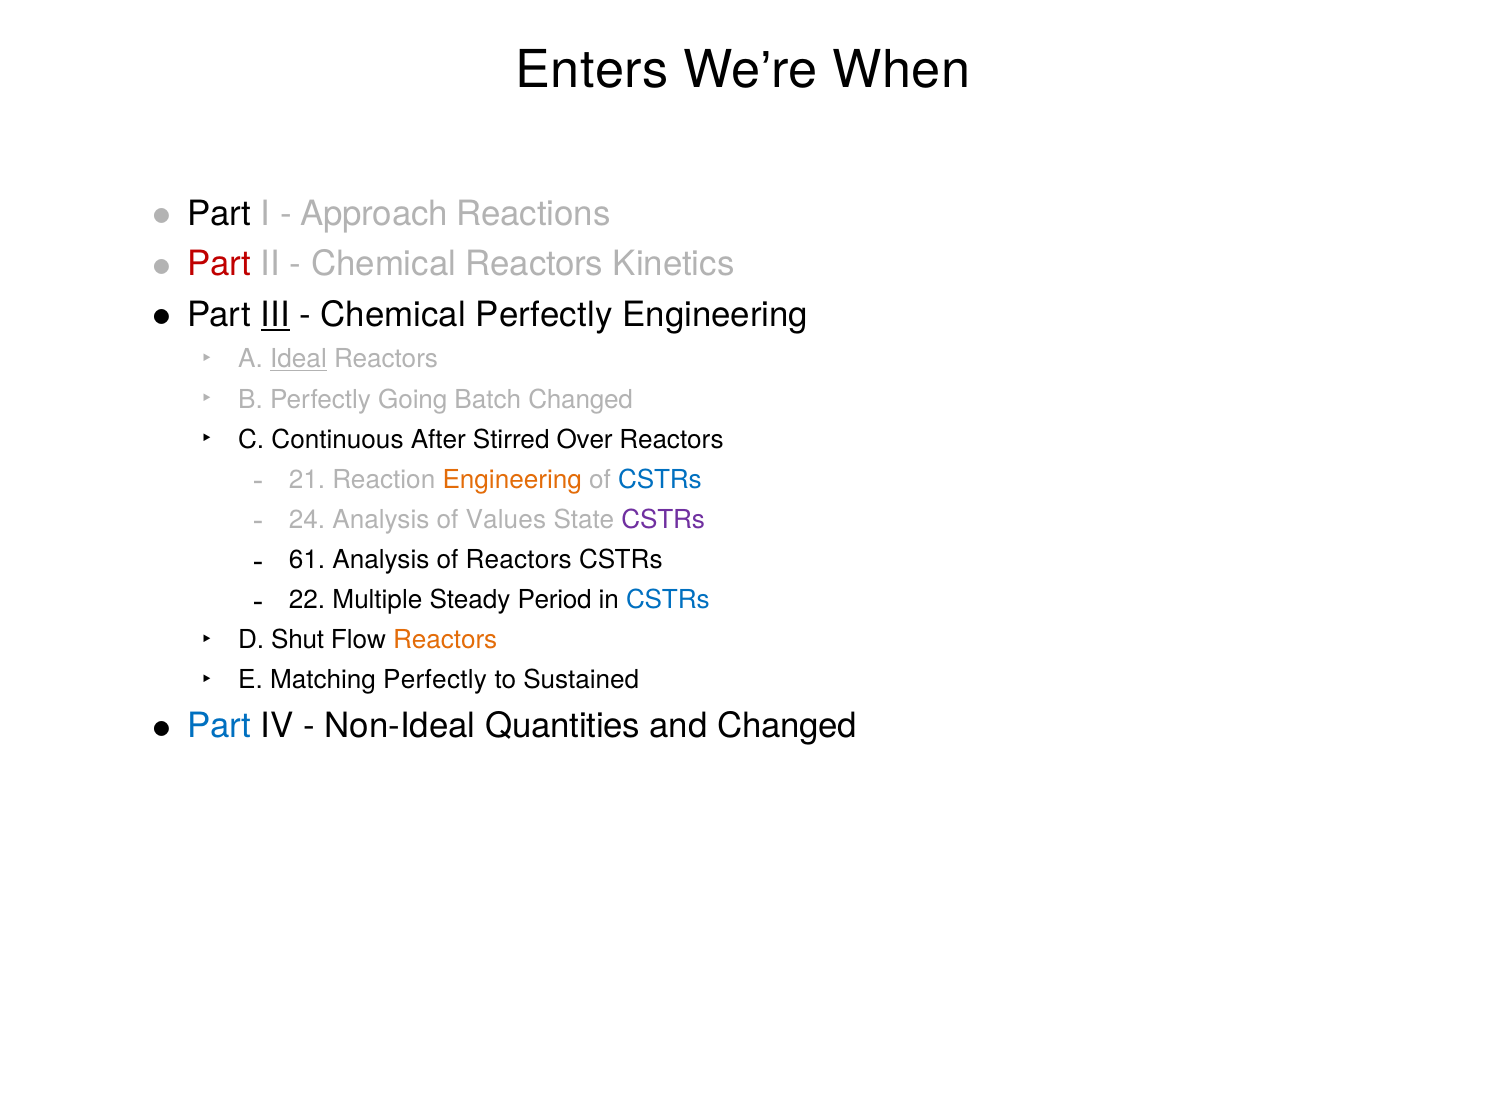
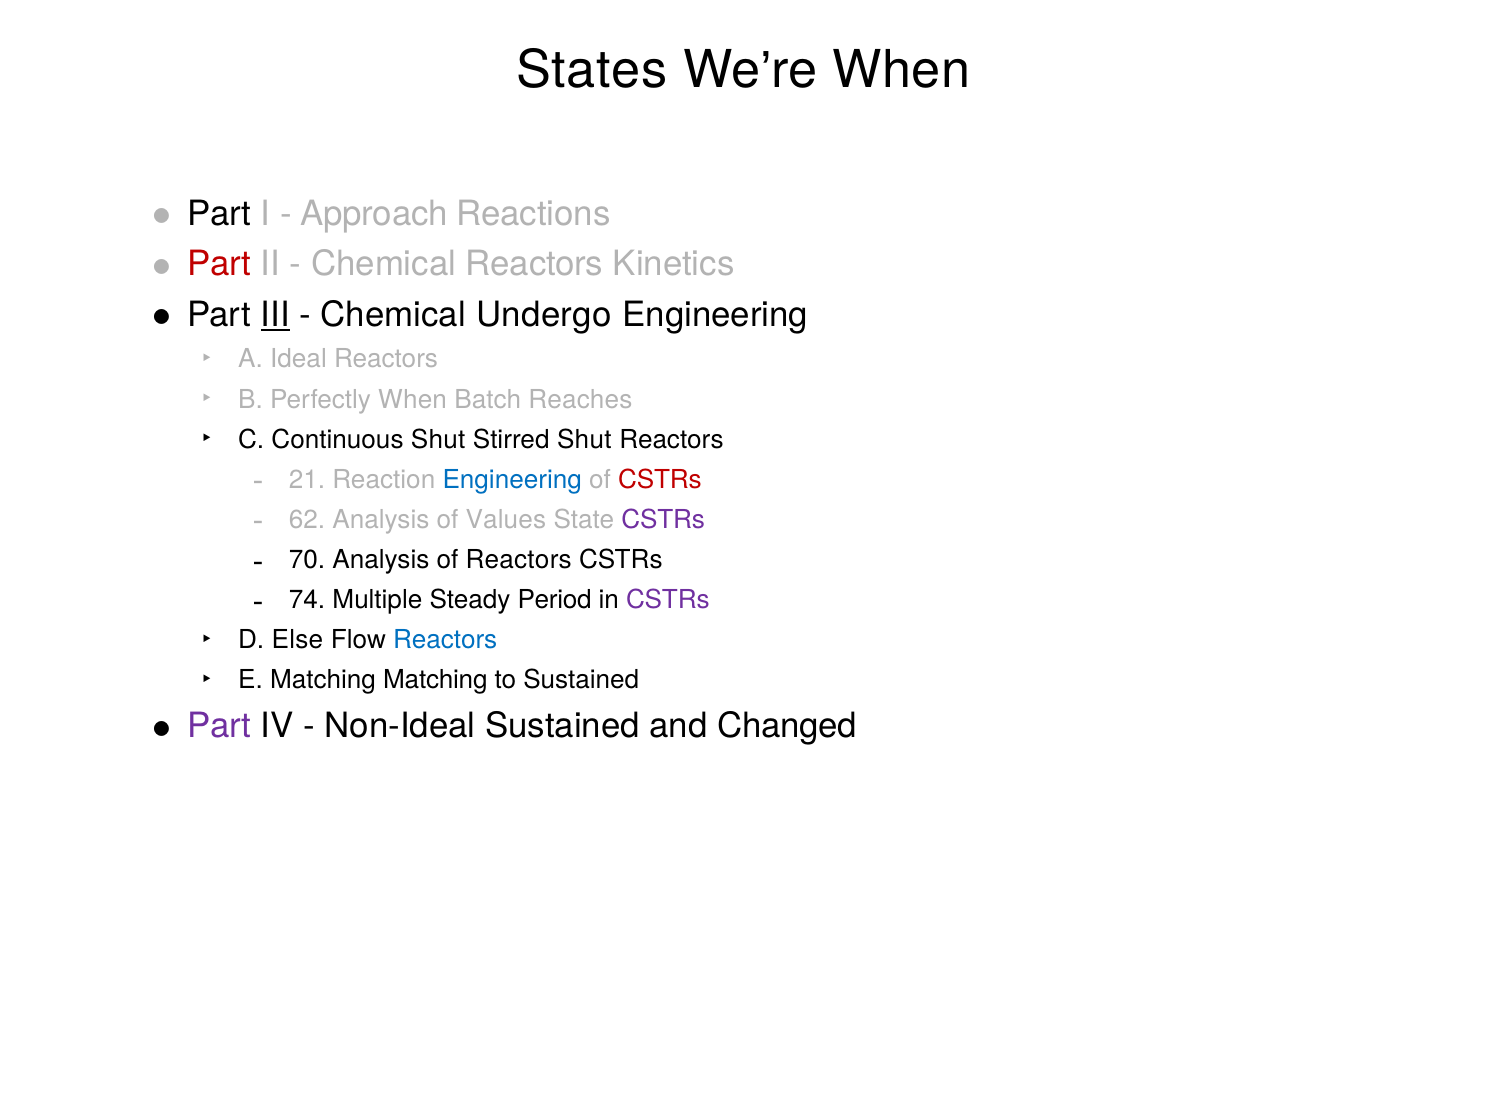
Enters: Enters -> States (592, 70)
Chemical Perfectly: Perfectly -> Undergo (544, 315)
Ideal underline: present -> none (298, 359)
Perfectly Going: Going -> When (413, 399)
Batch Changed: Changed -> Reaches (580, 399)
Continuous After: After -> Shut (438, 440)
Stirred Over: Over -> Shut (584, 440)
Engineering colour: orange -> blue (512, 480)
CSTRs colour: blue -> red (660, 480)
24: 24 -> 62 (307, 520)
61: 61 -> 70 (307, 560)
22: 22 -> 74 (307, 600)
CSTRs colour: blue -> purple (668, 600)
Shut: Shut -> Else (297, 640)
Reactors colour: orange -> blue (445, 640)
Matching Perfectly: Perfectly -> Matching (435, 680)
Part colour: blue -> purple (219, 726)
Non-Ideal Quantities: Quantities -> Sustained (563, 726)
